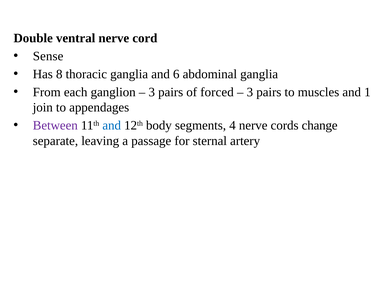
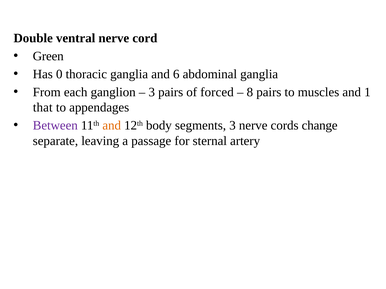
Sense: Sense -> Green (48, 56)
8: 8 -> 0 (59, 74)
3: 3 -> 8 (250, 92)
join: join -> that (43, 108)
and colour: blue -> orange (112, 126)
segments 4: 4 -> 3 (232, 126)
